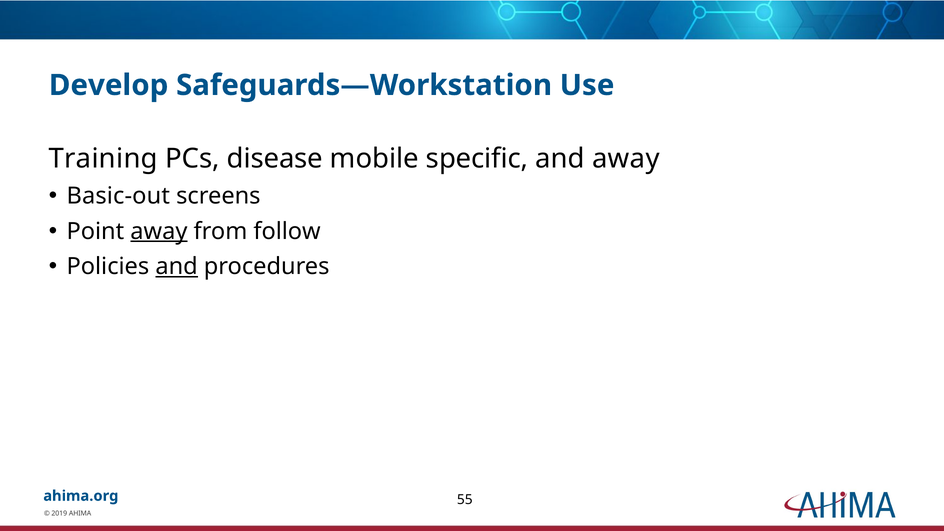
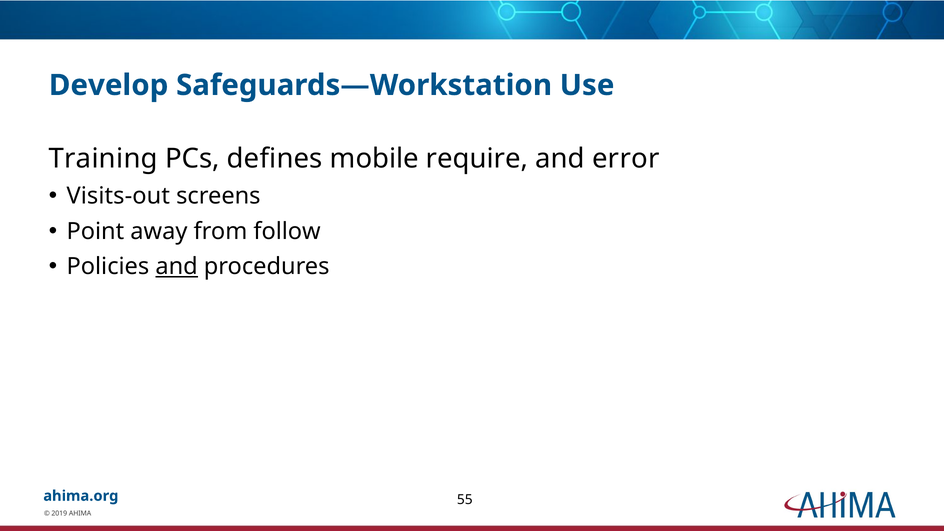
disease: disease -> defines (275, 158)
specific: specific -> require (477, 158)
and away: away -> error (626, 158)
Basic-out: Basic-out -> Visits-out (118, 196)
away underline: present -> none (159, 231)
